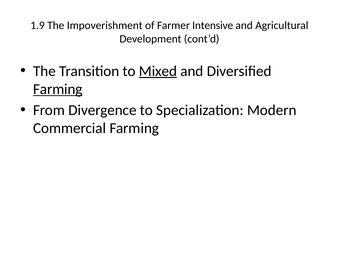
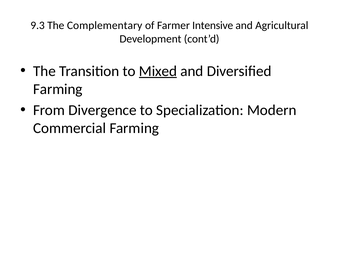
1.9: 1.9 -> 9.3 (38, 25)
Impoverishment: Impoverishment -> Complementary (105, 25)
Farming underline: present -> none (58, 89)
